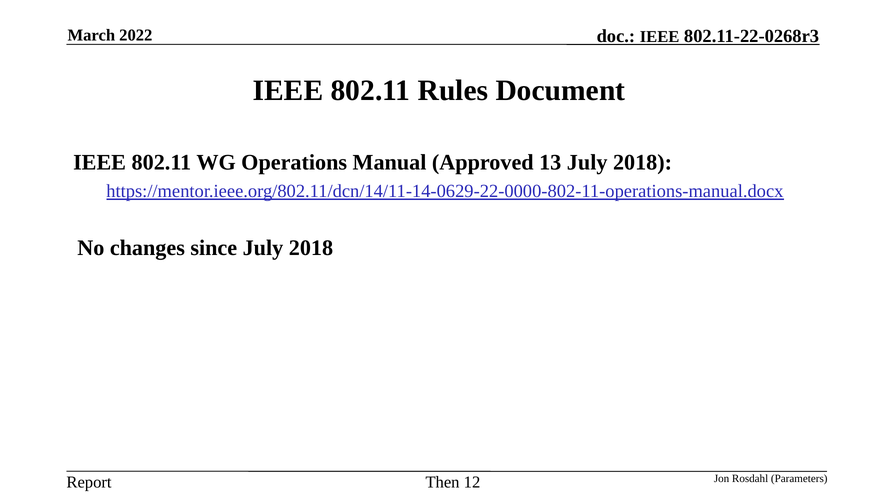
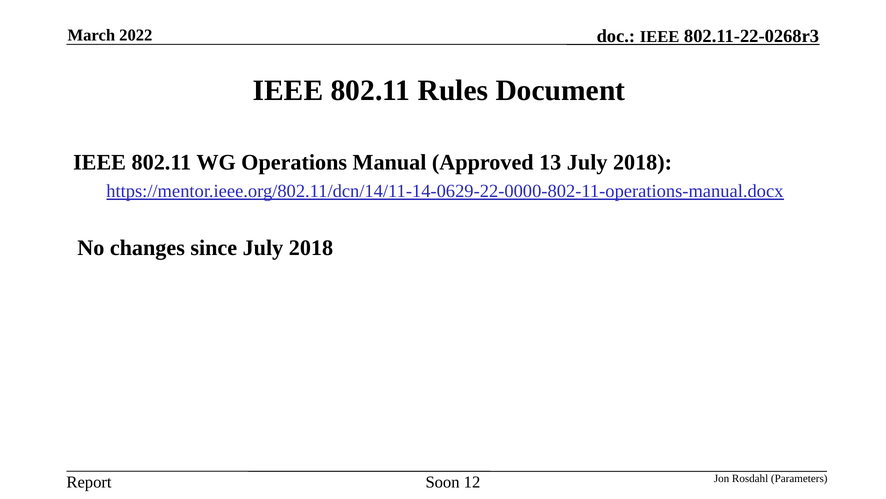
Then: Then -> Soon (443, 482)
